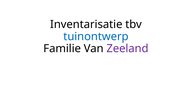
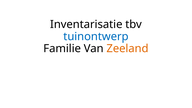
Zeeland colour: purple -> orange (128, 49)
